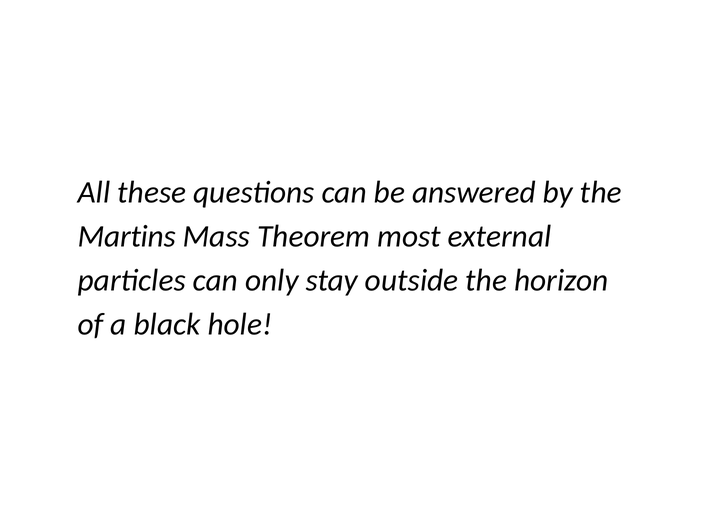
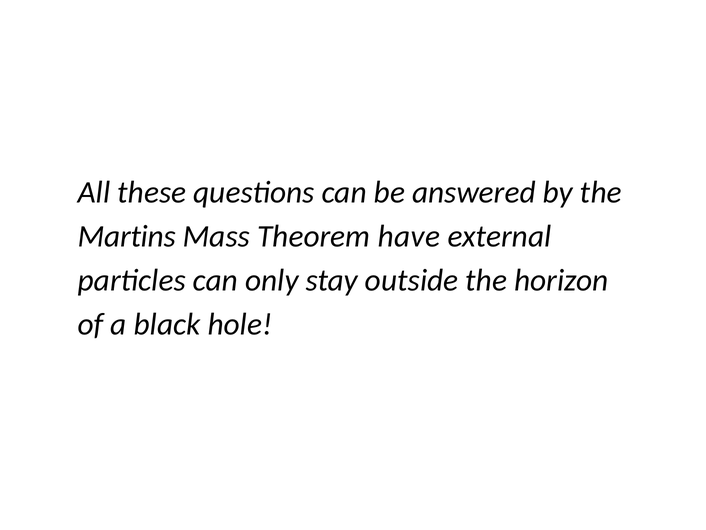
most: most -> have (409, 236)
